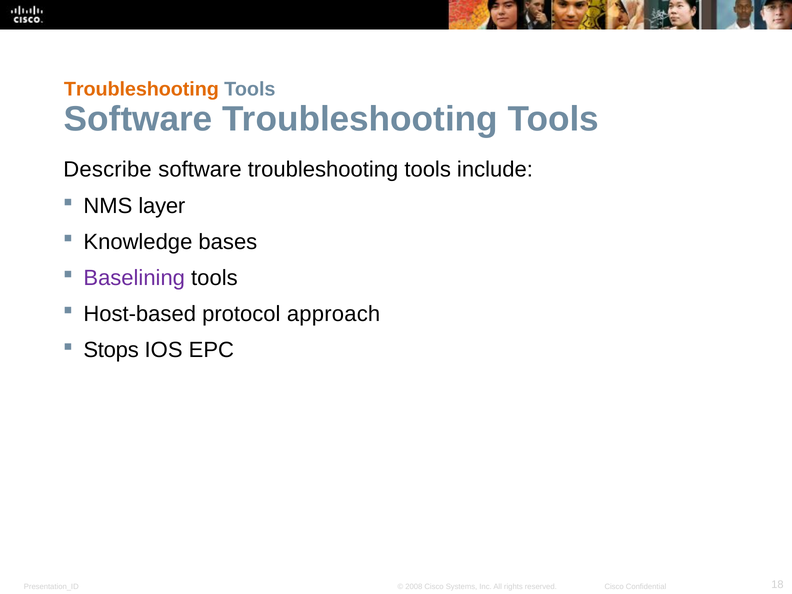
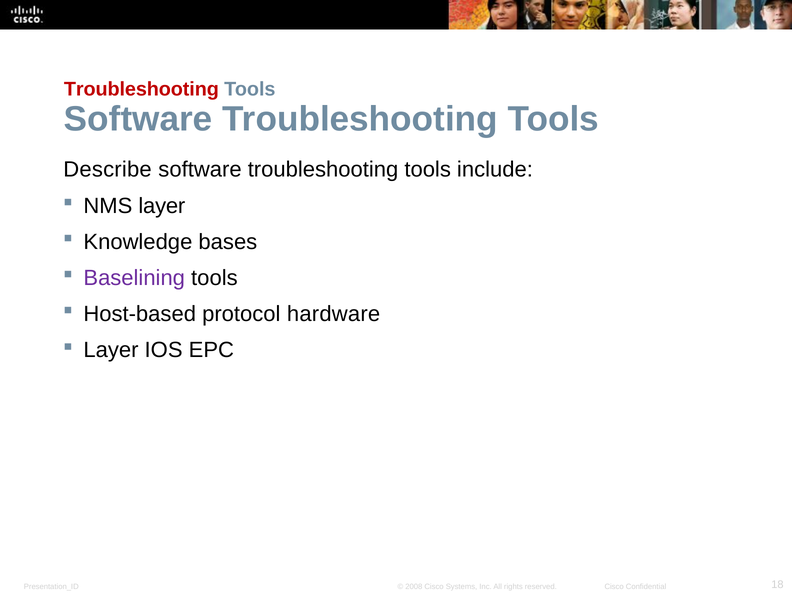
Troubleshooting colour: orange -> red (141, 89)
approach: approach -> hardware (334, 314)
Stops: Stops -> Layer (111, 350)
